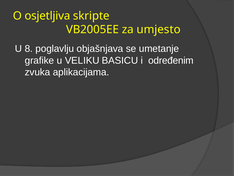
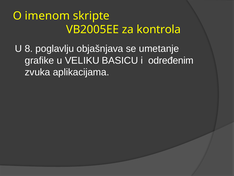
osjetljiva: osjetljiva -> imenom (47, 16)
umjesto: umjesto -> kontrola (159, 29)
